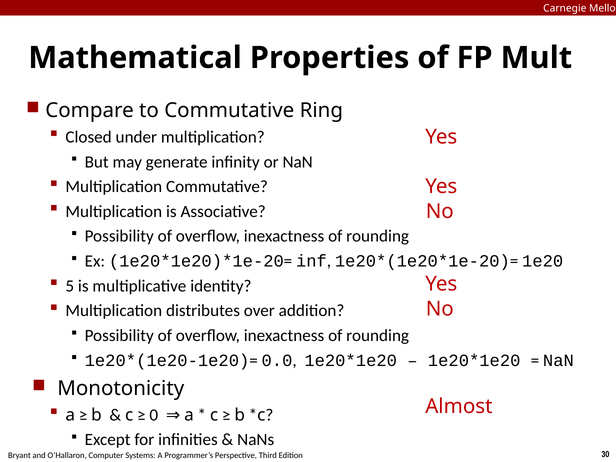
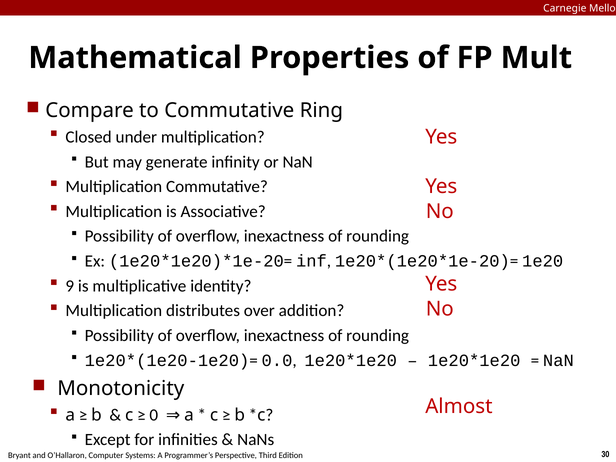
5: 5 -> 9 (70, 286)
